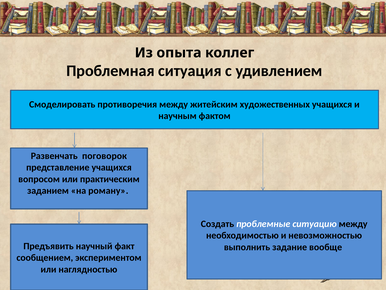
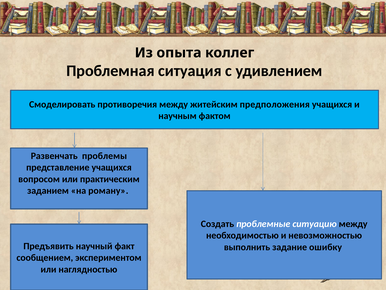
художественных: художественных -> предположения (275, 104)
поговорок: поговорок -> проблемы (105, 156)
вообще: вообще -> ошибку (326, 247)
